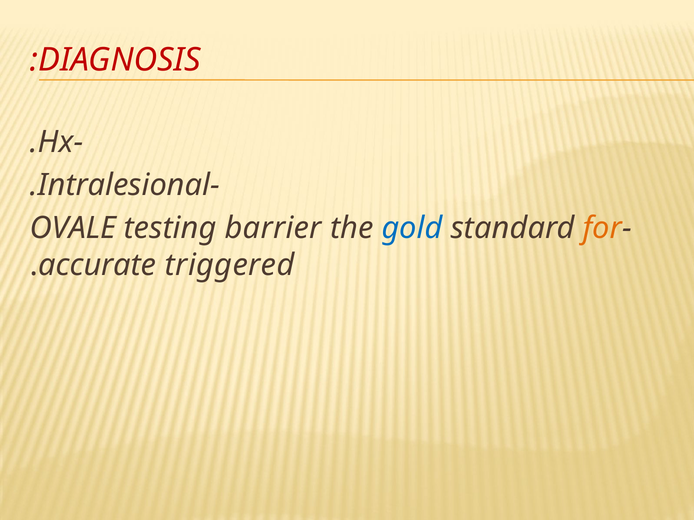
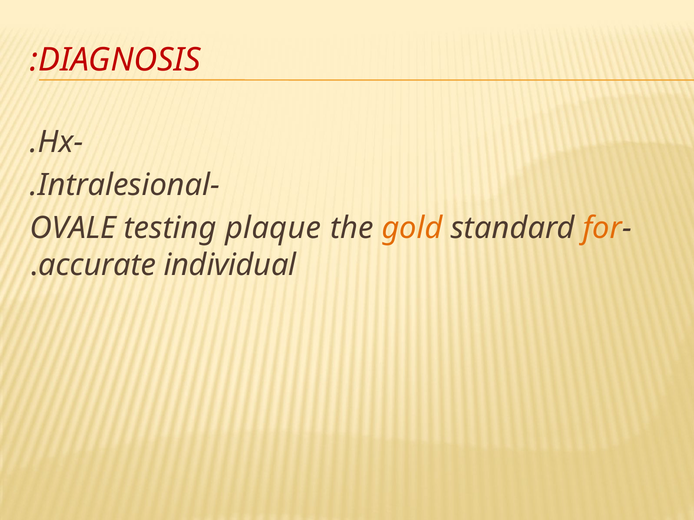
barrier: barrier -> plaque (273, 228)
gold colour: blue -> orange (412, 228)
triggered: triggered -> individual (230, 265)
